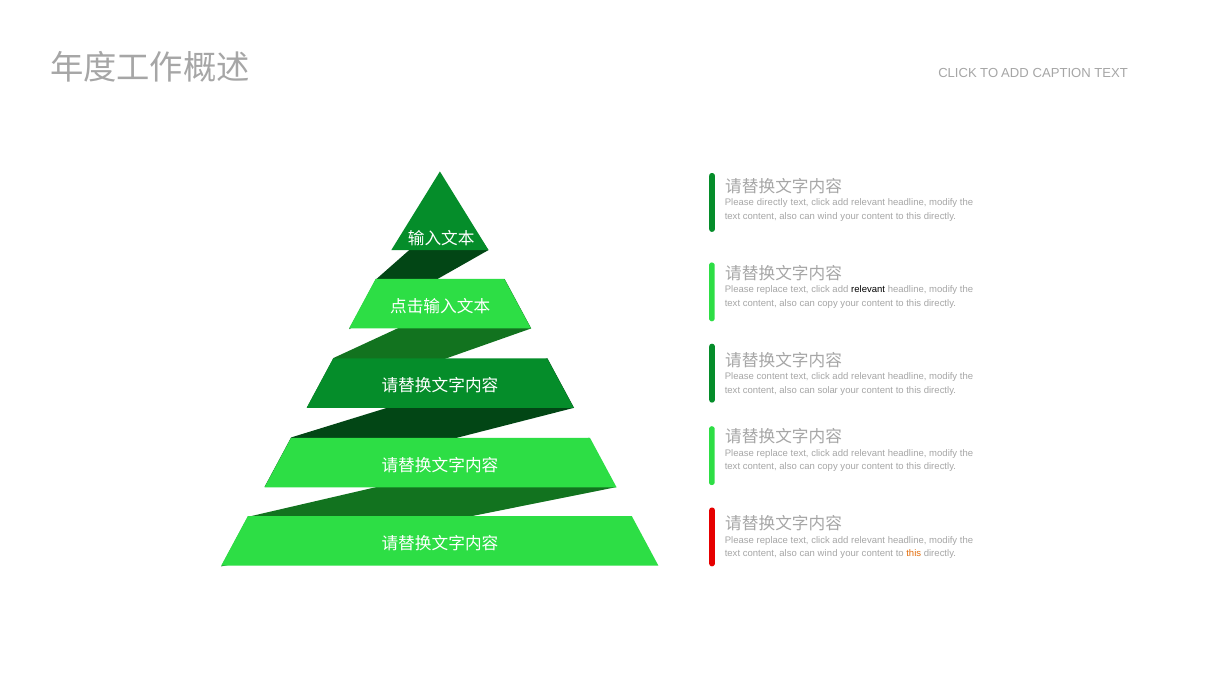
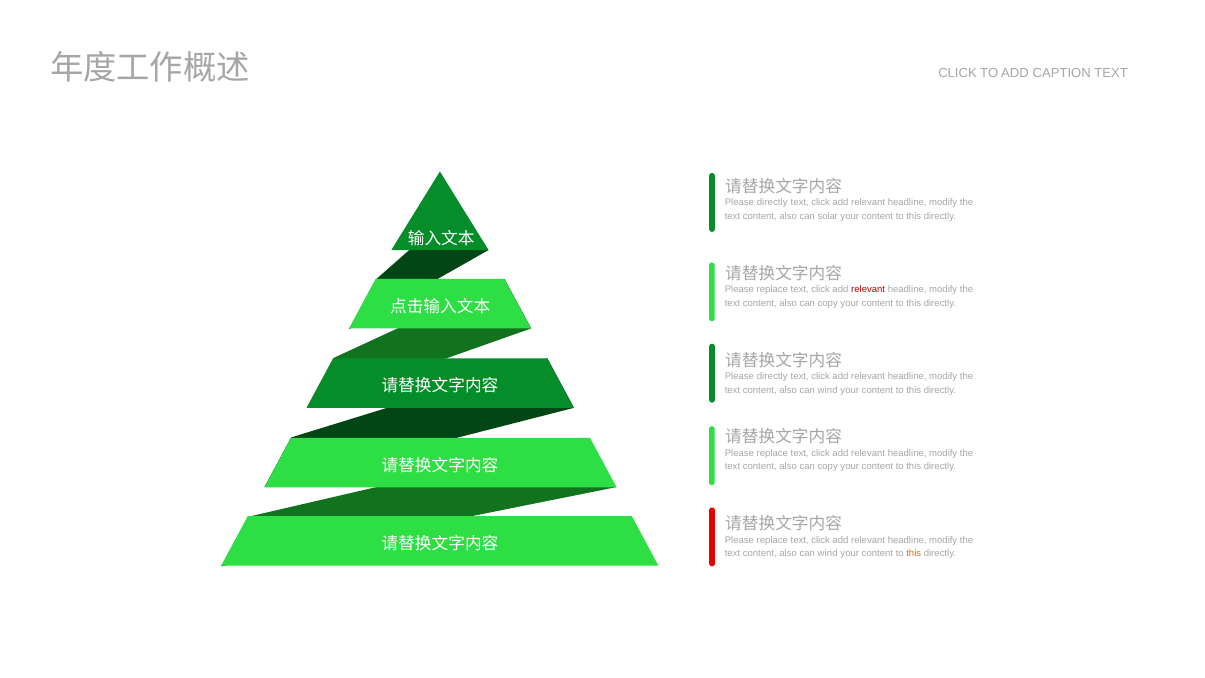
wind: wind -> solar (828, 216)
relevant colour: black -> red (868, 289)
content: content -> directly (772, 376)
solar: solar -> wind (828, 390)
